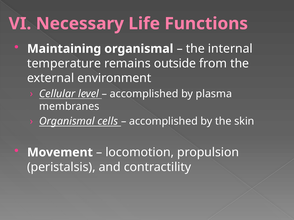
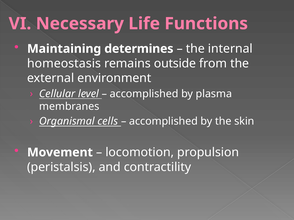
Maintaining organismal: organismal -> determines (139, 49)
temperature: temperature -> homeostasis (64, 64)
